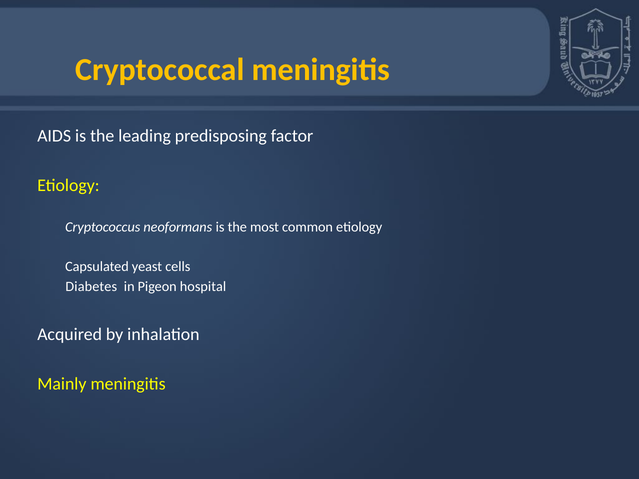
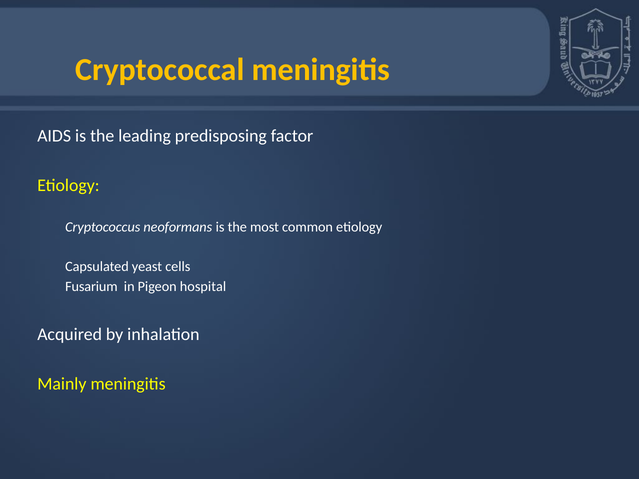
Diabetes: Diabetes -> Fusarium (91, 287)
